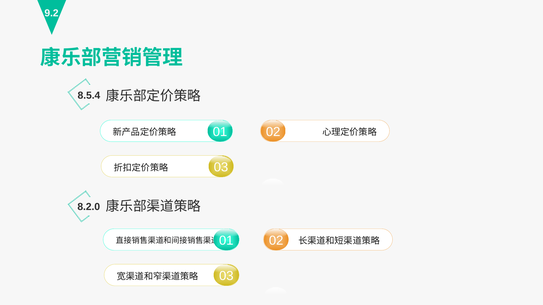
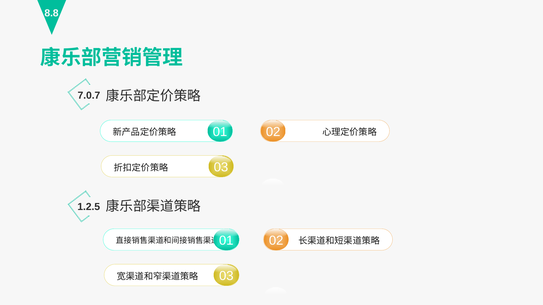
9.2: 9.2 -> 8.8 (51, 13)
8.5.4: 8.5.4 -> 7.0.7 (89, 96)
8.2.0: 8.2.0 -> 1.2.5 (89, 207)
